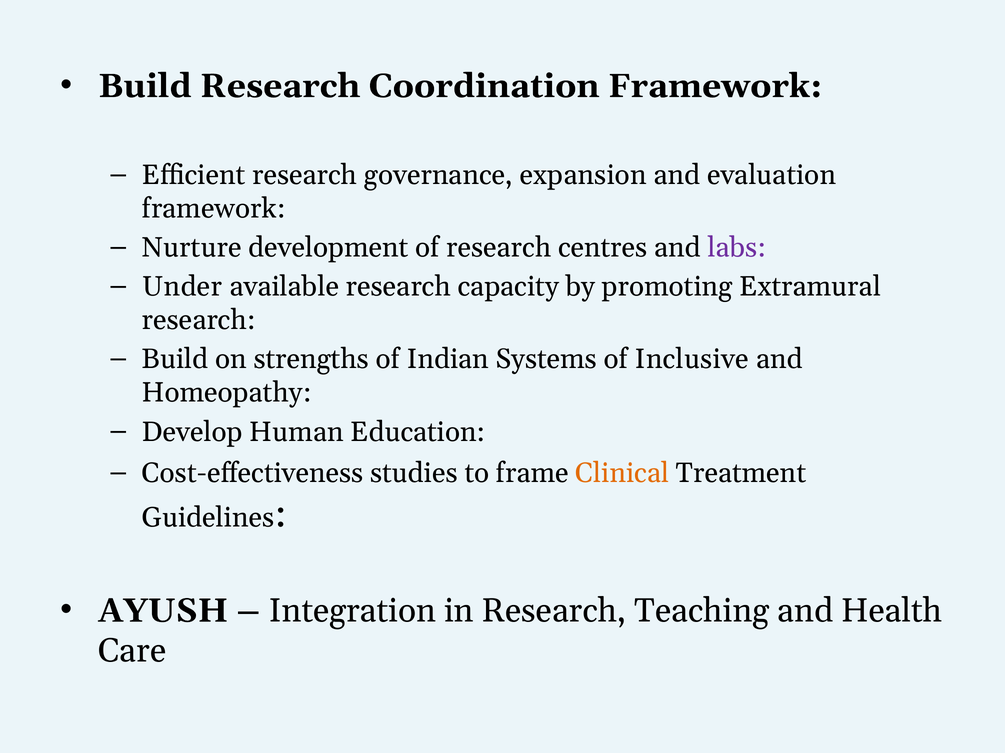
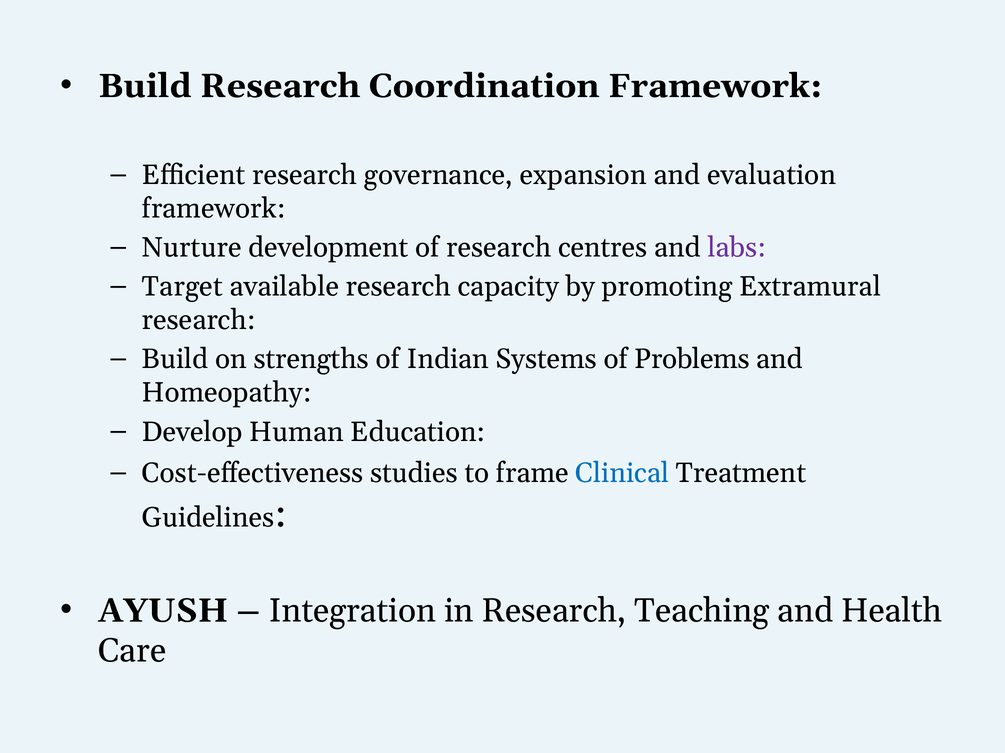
Under: Under -> Target (182, 287)
Inclusive: Inclusive -> Problems (692, 360)
Clinical colour: orange -> blue (622, 474)
